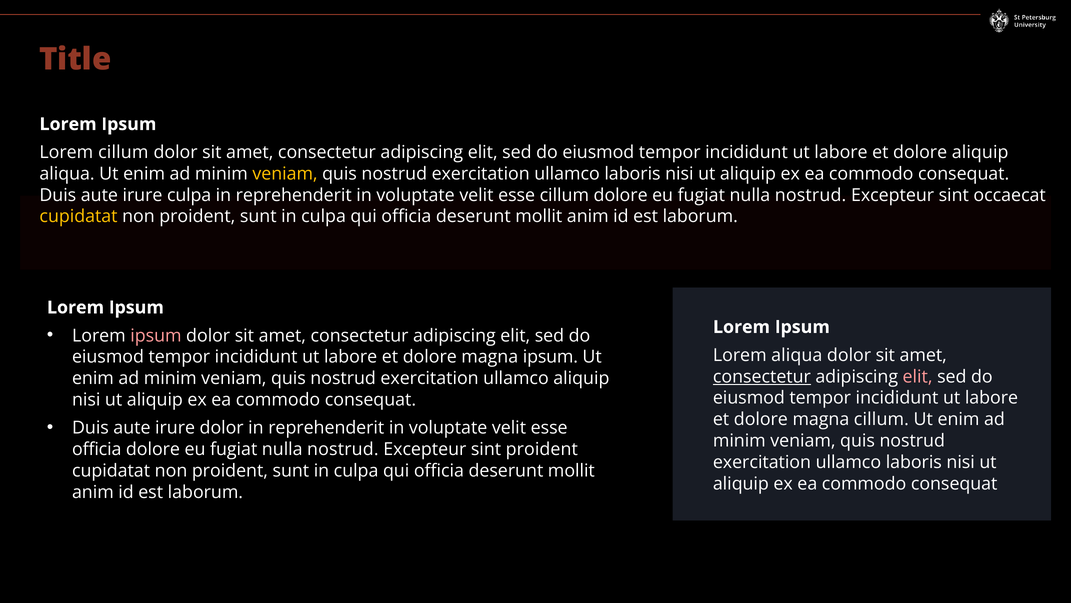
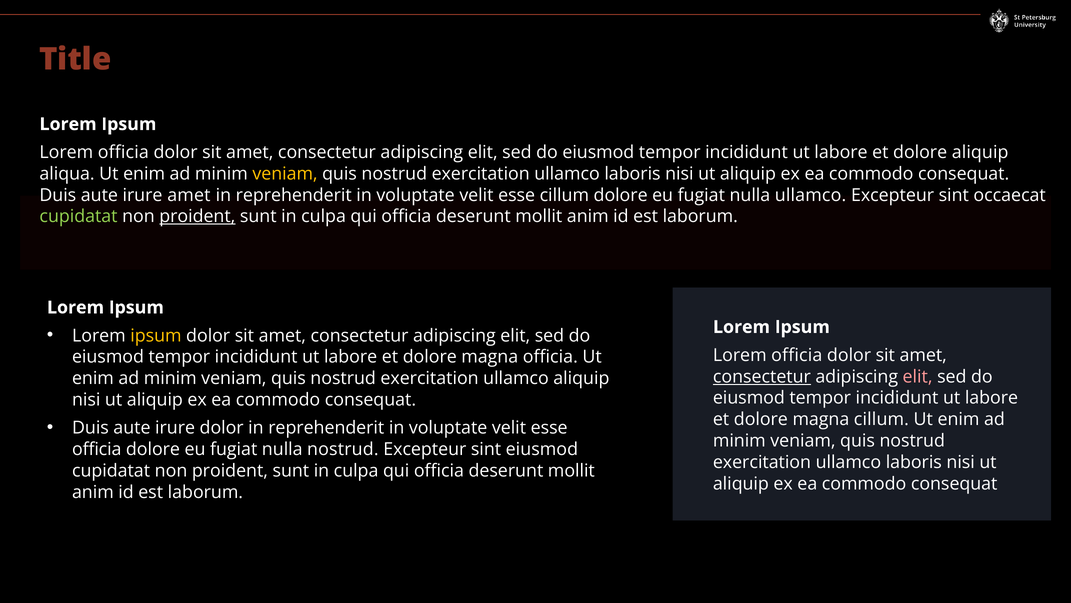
cillum: cillum -> officia (123, 152)
irure culpa: culpa -> amet (189, 195)
nostrud: nostrud -> ullamco (811, 195)
cupidatat colour: yellow -> light green (79, 216)
proident underline: none -> present (197, 216)
ipsum colour: pink -> yellow (156, 335)
aliqua: aliqua -> officia (797, 355)
magna ipsum: ipsum -> officia (550, 357)
sint proident: proident -> eiusmod (542, 449)
